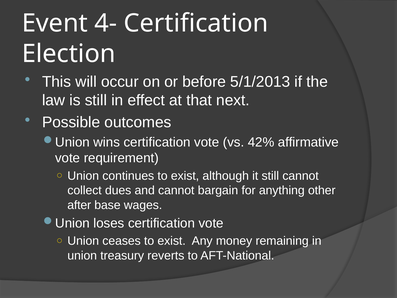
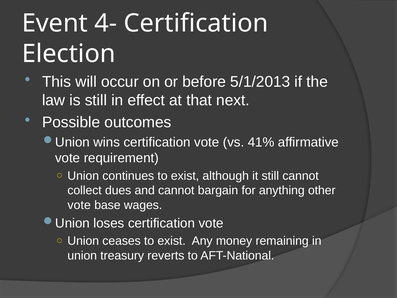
42%: 42% -> 41% (261, 142)
after: after -> vote (79, 205)
